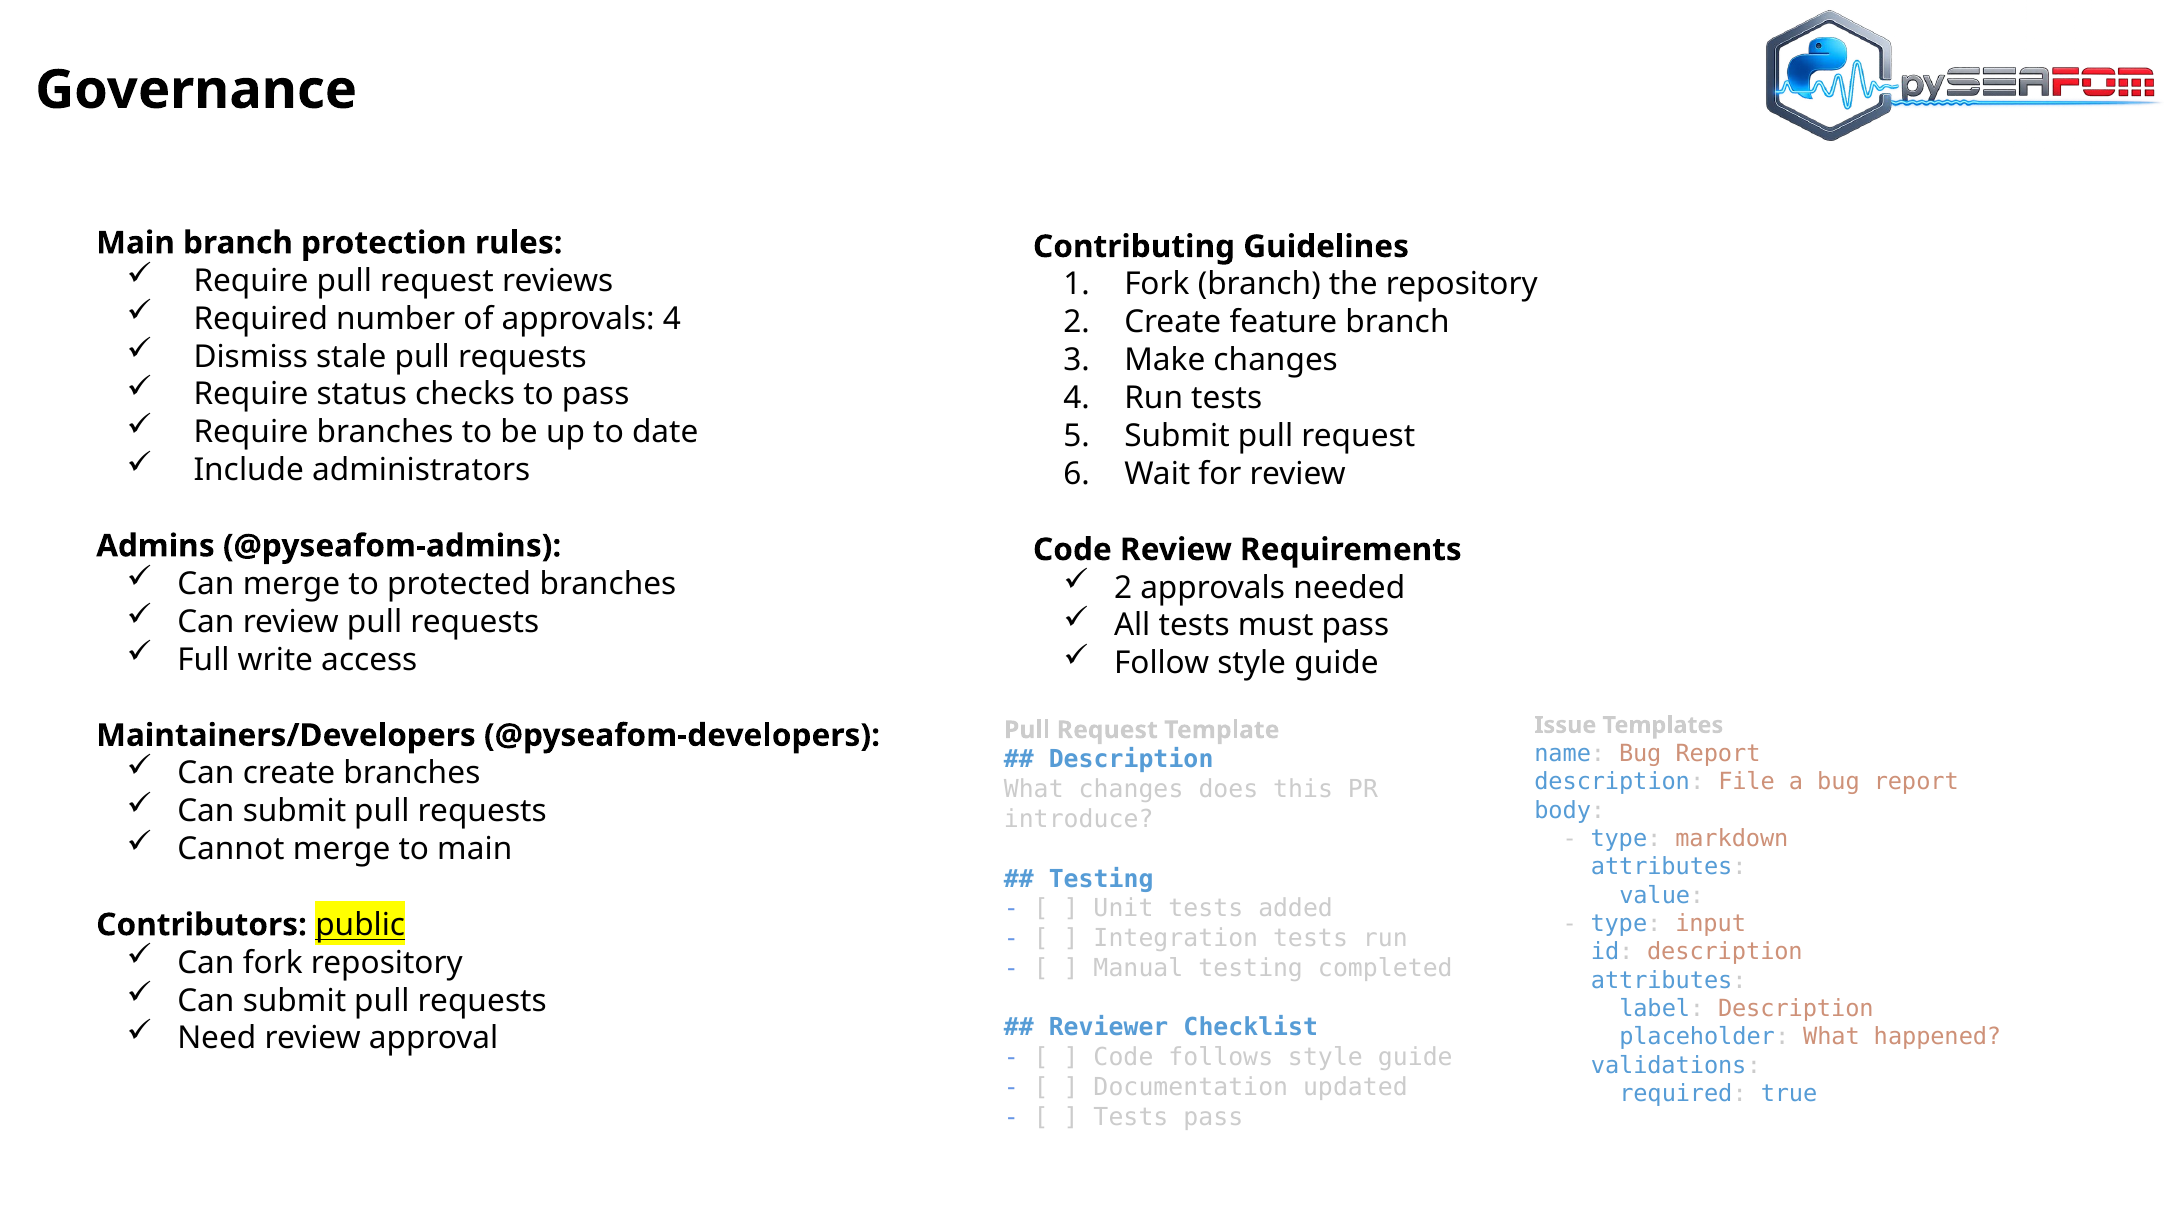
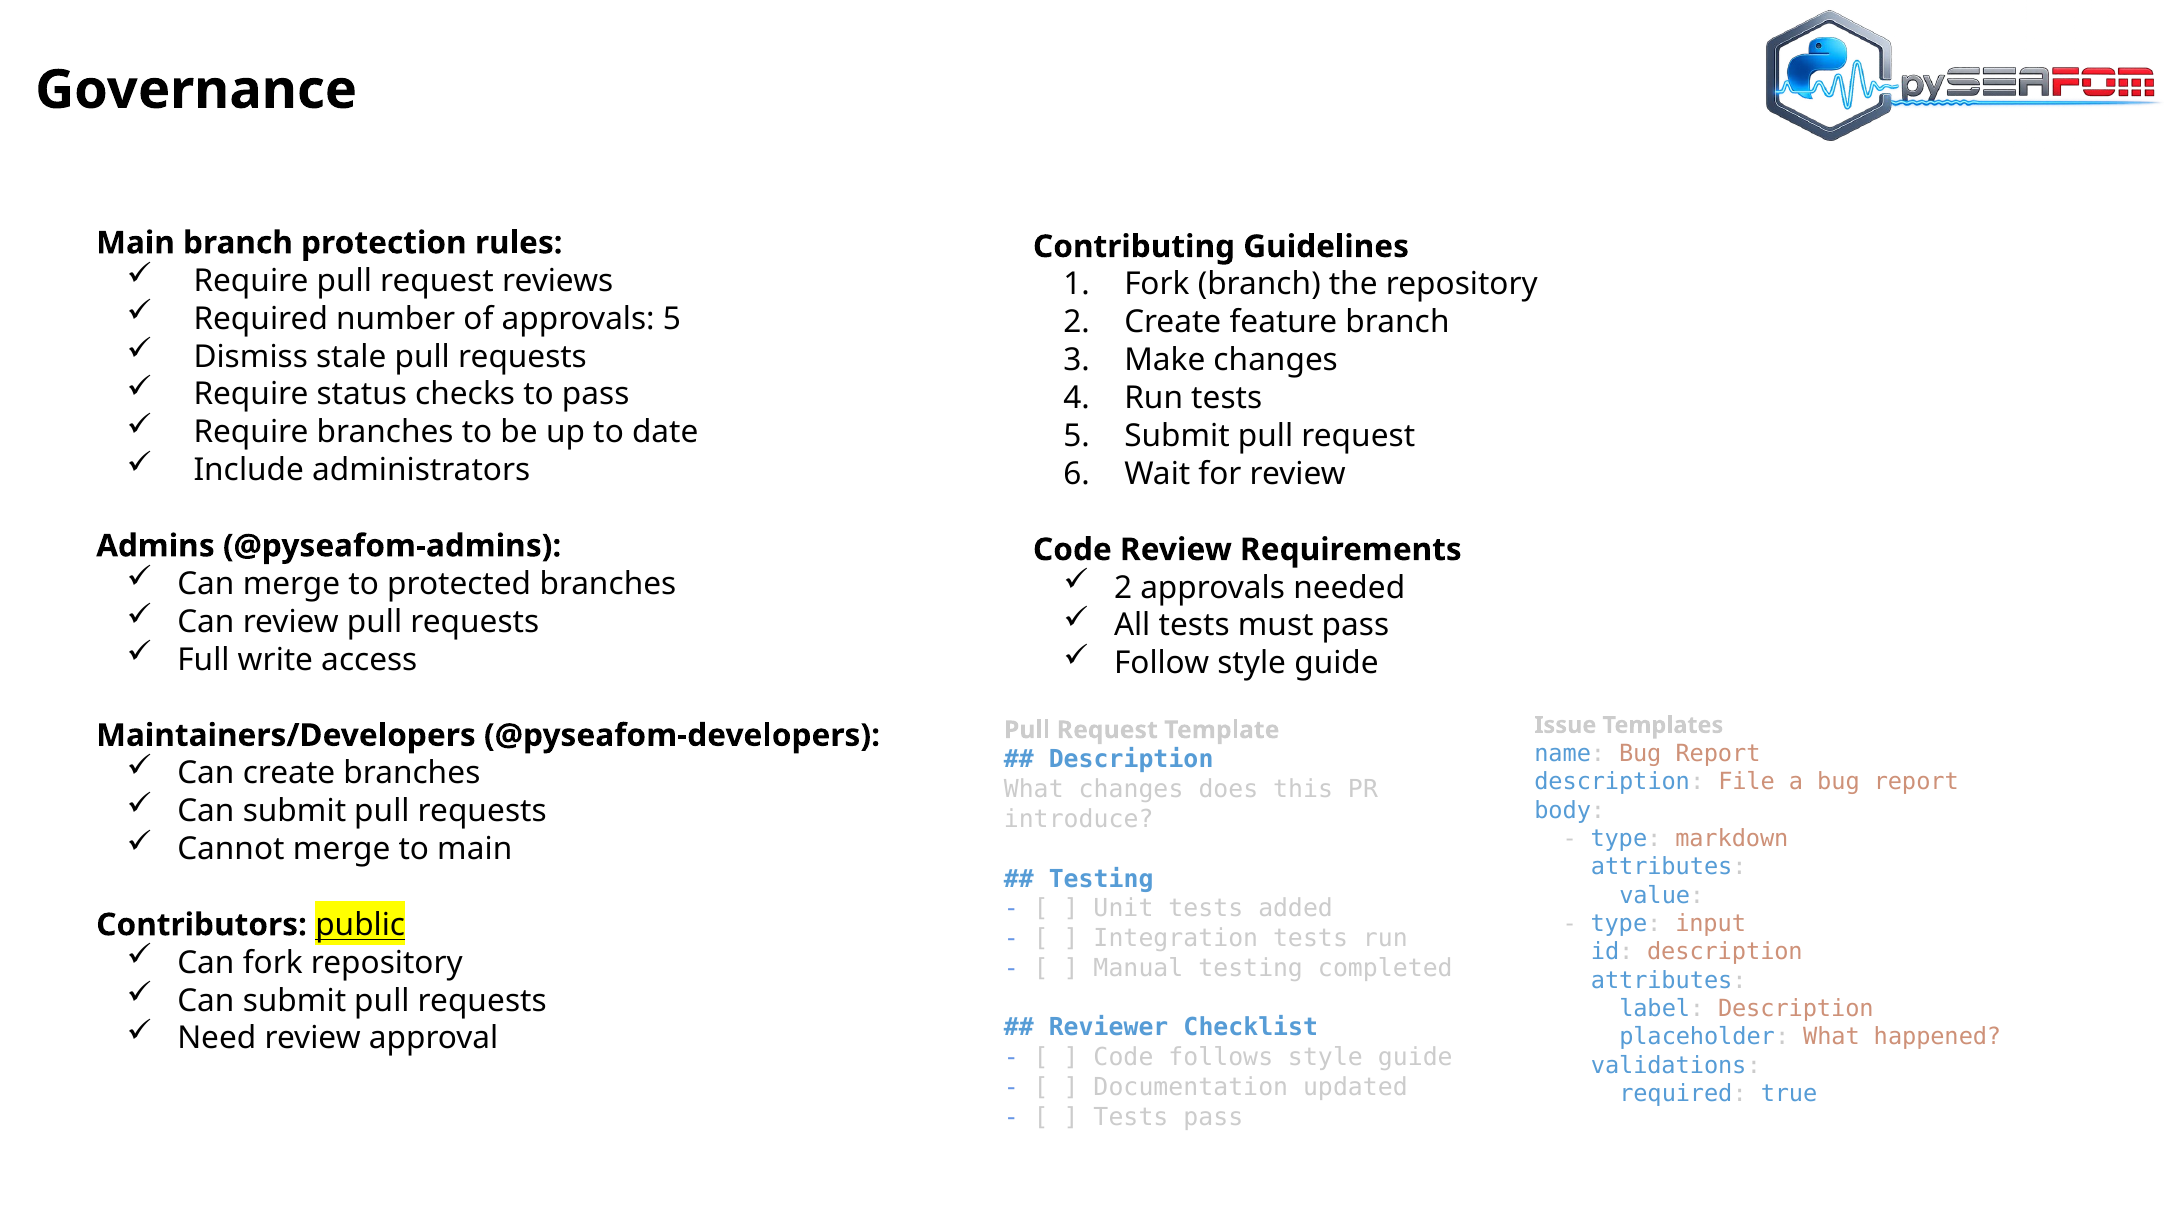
approvals 4: 4 -> 5 (672, 319)
